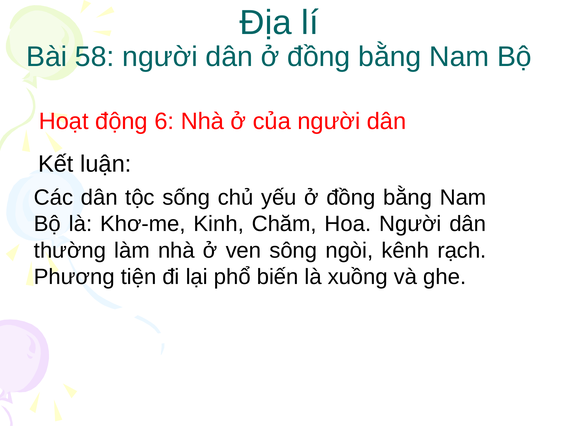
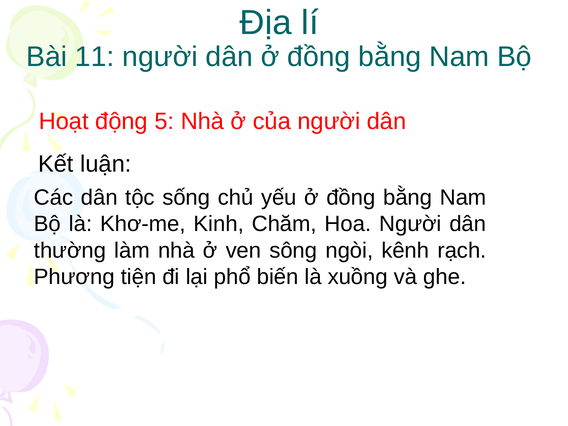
58: 58 -> 11 (95, 57)
6: 6 -> 5 (164, 121)
